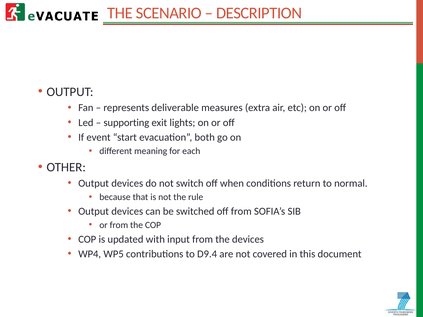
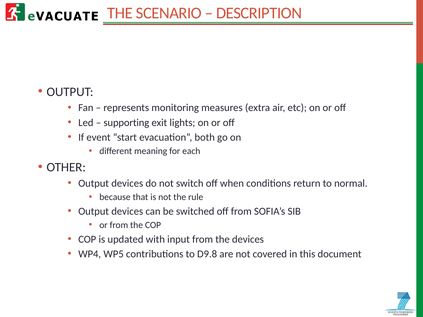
deliverable: deliverable -> monitoring (175, 108)
D9.4: D9.4 -> D9.8 (207, 254)
